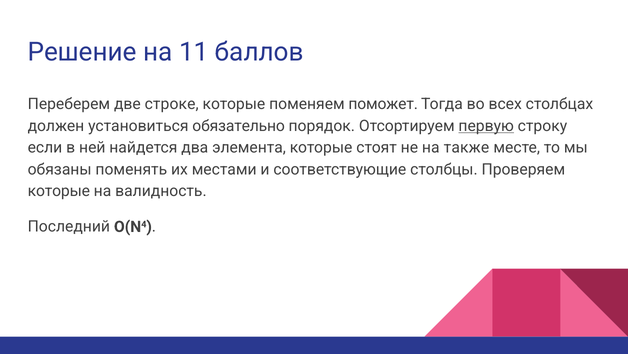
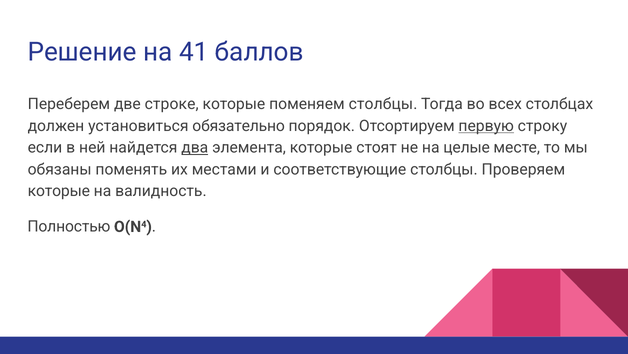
11: 11 -> 41 (194, 52)
поменяем поможет: поможет -> столбцы (383, 104)
два underline: none -> present (195, 147)
также: также -> целые (467, 147)
Последний: Последний -> Полностью (69, 226)
